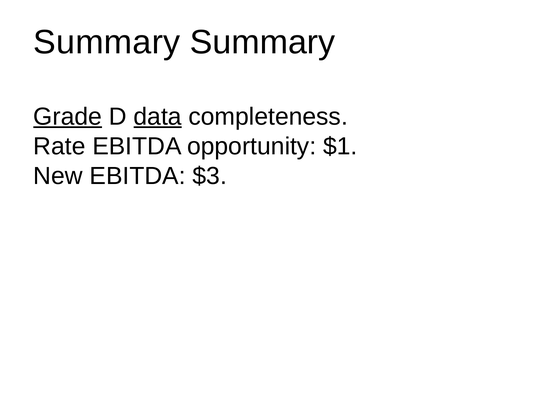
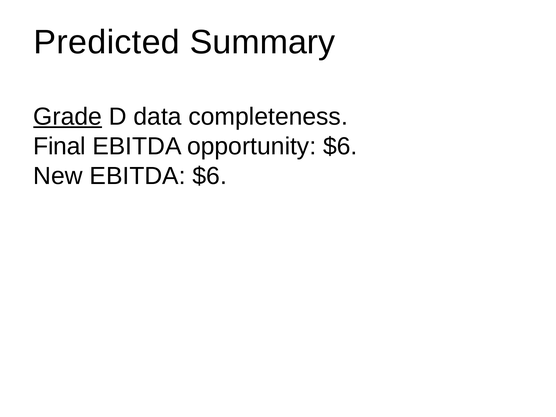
Summary: Summary -> Predicted (107, 42)
data underline: present -> none (158, 117)
Rate: Rate -> Final (59, 146)
opportunity $1: $1 -> $6 (340, 146)
EBITDA $3: $3 -> $6 (210, 176)
